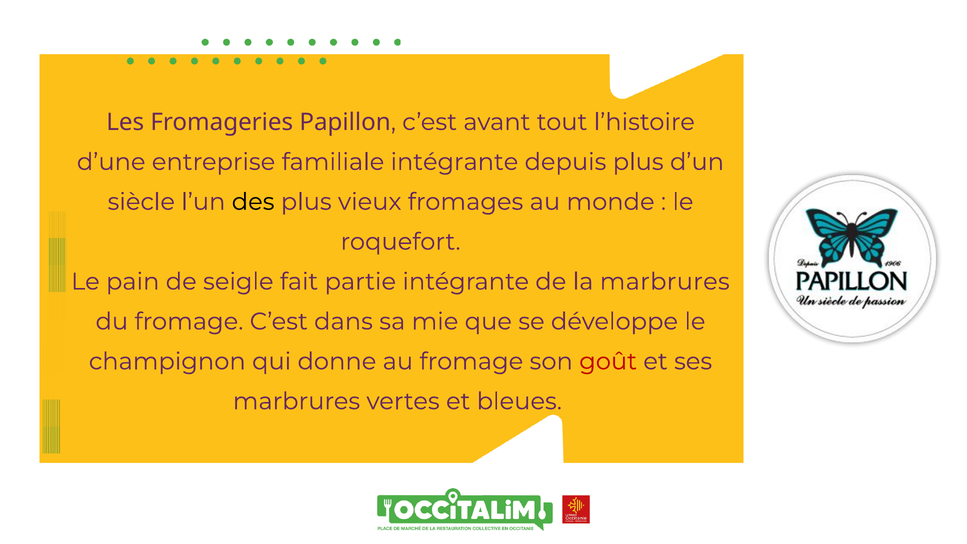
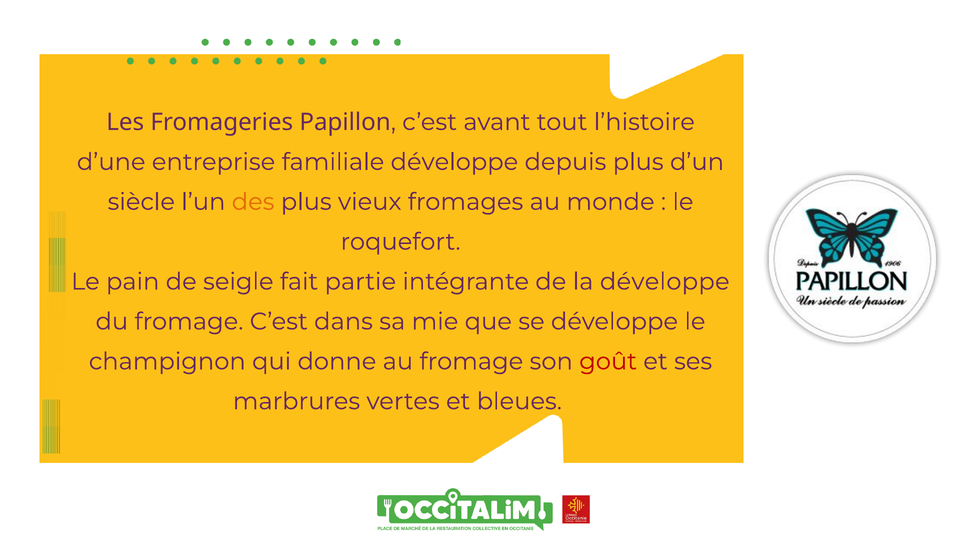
familiale intégrante: intégrante -> développe (454, 162)
des colour: black -> orange (253, 202)
la marbrures: marbrures -> développe (665, 282)
